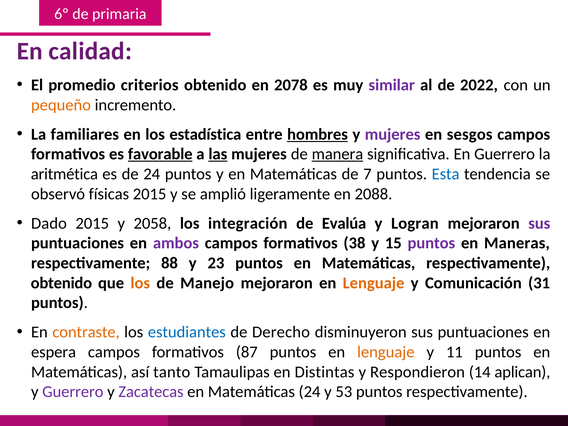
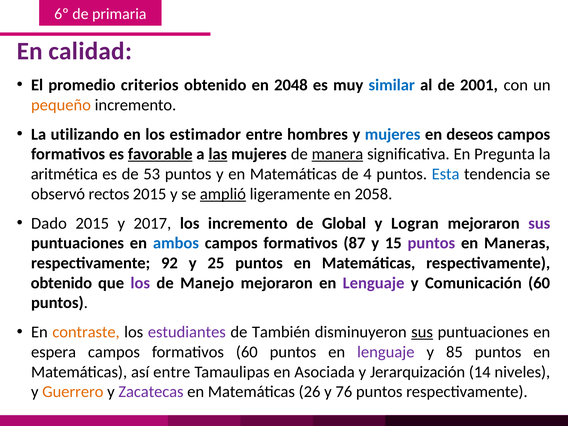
2078: 2078 -> 2048 (291, 85)
similar colour: purple -> blue (392, 85)
2022: 2022 -> 2001 (479, 85)
familiares: familiares -> utilizando (85, 134)
estadística: estadística -> estimador (205, 134)
hombres underline: present -> none (317, 134)
mujeres colour: purple -> blue (393, 134)
sesgos: sesgos -> deseos (470, 134)
En Guerrero: Guerrero -> Pregunta (505, 154)
de 24: 24 -> 53 (152, 174)
7: 7 -> 4 (367, 174)
físicas: físicas -> rectos (109, 194)
amplió underline: none -> present (223, 194)
2088: 2088 -> 2058 (373, 194)
2058: 2058 -> 2017 (152, 223)
los integración: integración -> incremento (248, 223)
Evalúa: Evalúa -> Global (344, 223)
ambos colour: purple -> blue (176, 243)
38: 38 -> 87 (354, 243)
88: 88 -> 92 (169, 263)
23: 23 -> 25 (216, 263)
los colour: orange -> purple (140, 283)
Lenguaje colour: orange -> purple (374, 283)
Comunicación 31: 31 -> 60 (539, 283)
estudiantes colour: blue -> purple (187, 332)
Derecho: Derecho -> También (281, 332)
sus underline: none -> present (422, 332)
formativos 87: 87 -> 60 (247, 352)
lenguaje colour: orange -> purple (386, 352)
11: 11 -> 85 (454, 352)
así tanto: tanto -> entre (172, 372)
Distintas: Distintas -> Asociada (325, 372)
Respondieron: Respondieron -> Jerarquización (418, 372)
aplican: aplican -> niveles (522, 372)
Guerrero colour: purple -> orange (73, 392)
Matemáticas 24: 24 -> 26 (310, 392)
53: 53 -> 76 (344, 392)
